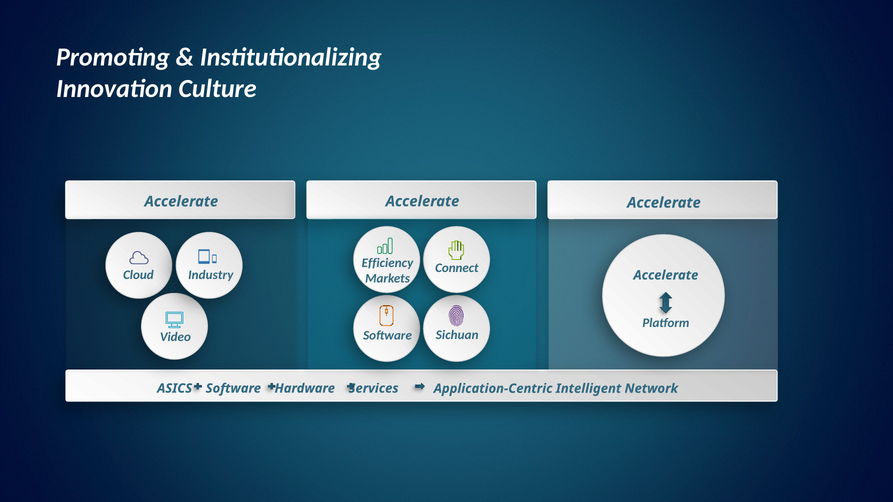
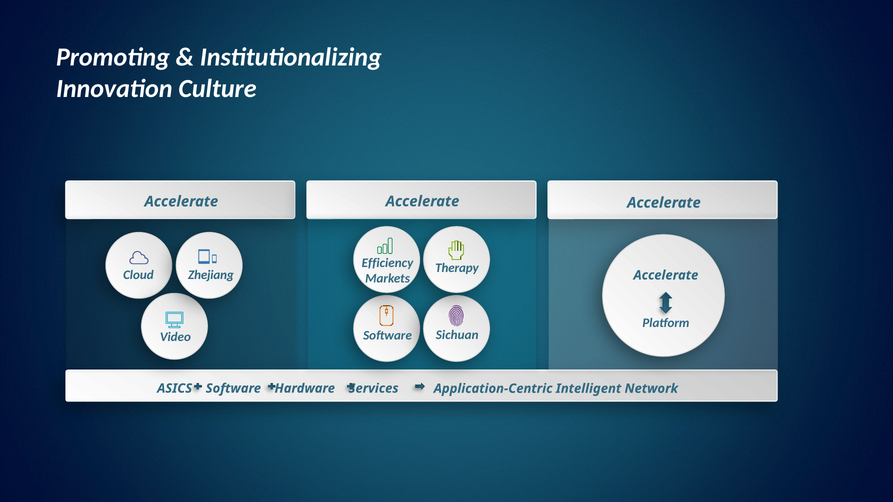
Connect: Connect -> Therapy (457, 268)
Industry: Industry -> Zhejiang (211, 275)
